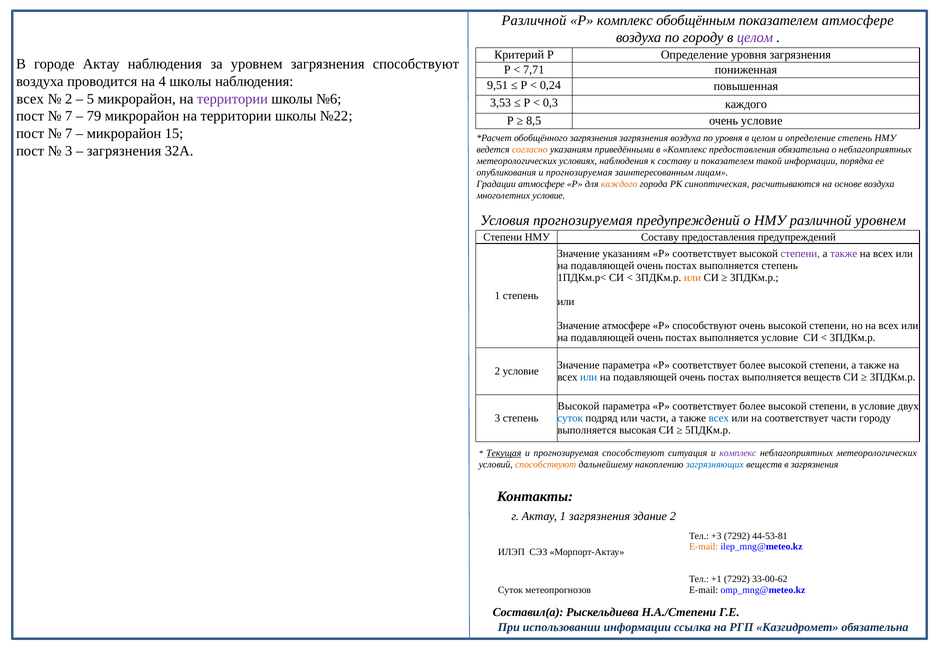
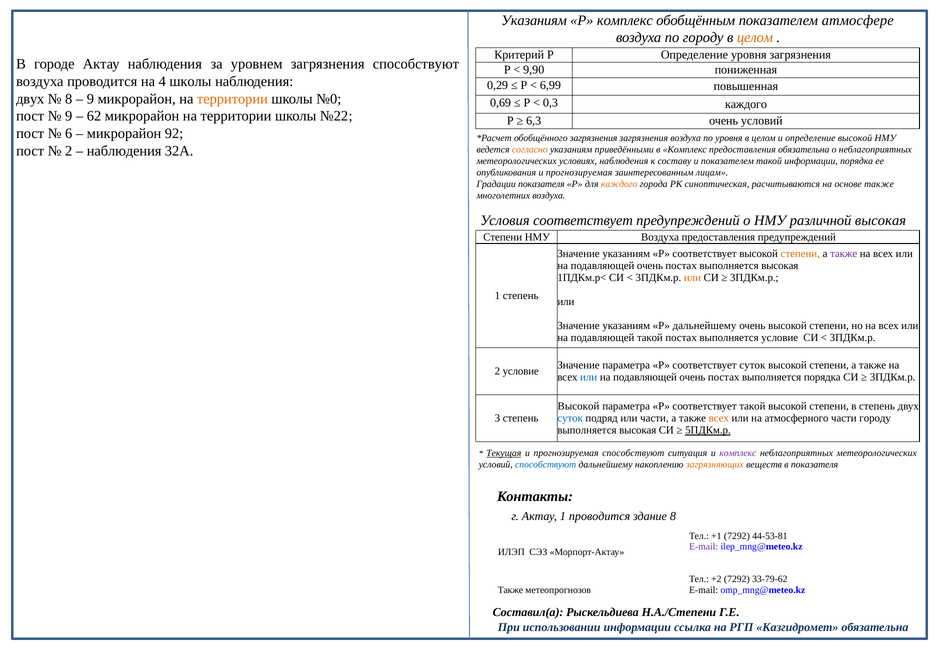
Различной: Различной -> Указаниям (534, 20)
целом colour: purple -> orange (755, 38)
7,71: 7,71 -> 9,90 (534, 70)
9,51: 9,51 -> 0,29 (498, 85)
0,24: 0,24 -> 6,99 (550, 85)
всех: всех -> двух (30, 99)
2: 2 -> 8 (69, 99)
5: 5 -> 9 (90, 99)
территории colour: purple -> orange (232, 99)
№6: №6 -> №0 (329, 99)
3,53: 3,53 -> 0,69 (501, 103)
7: 7 -> 9 (69, 116)
79: 79 -> 62 (94, 116)
8,5: 8,5 -> 6,3 (534, 121)
очень условие: условие -> условий (762, 121)
7: 7 -> 6 (69, 133)
15: 15 -> 92 (174, 133)
определение степень: степень -> высокой (855, 138)
3: 3 -> 2 (69, 151)
загрязнения: загрязнения -> наблюдения (124, 151)
Градации атмосфере: атмосфере -> показателя (541, 184)
основе воздуха: воздуха -> также (879, 184)
многолетних условие: условие -> воздуха (549, 196)
Условия прогнозируемая: прогнозируемая -> соответствует (583, 220)
различной уровнем: уровнем -> высокая (881, 220)
НМУ Составу: Составу -> Воздуха (660, 237)
степени colour: purple -> orange (800, 254)
постах выполняется степень: степень -> высокая (780, 266)
атмосфере: атмосфере -> указаниям (626, 326)
Р способствуют: способствуют -> дальнейшему (704, 326)
очень: очень -> такой (650, 338)
более: более -> суток (752, 365)
выполняется веществ: веществ -> порядка (822, 377)
более: более -> такой (752, 406)
в условие: условие -> степень (877, 406)
всех colour: blue -> orange (719, 418)
на соответствует: соответствует -> атмосферного (797, 418)
5ПДКм.р underline: none -> present (708, 430)
способствуют colour: orange -> blue (546, 465)
загрязняющих colour: blue -> orange (715, 465)
в загрязнения: загрязнения -> показателя (814, 465)
1 загрязнения: загрязнения -> проводится (600, 517)
здание 2: 2 -> 8 (673, 517)
+3: +3 -> +1 (716, 536)
E-mail colour: orange -> purple (704, 547)
+1: +1 -> +2 (716, 579)
33-00-62: 33-00-62 -> 33-79-62 (770, 579)
Суток: Суток -> Также (510, 590)
